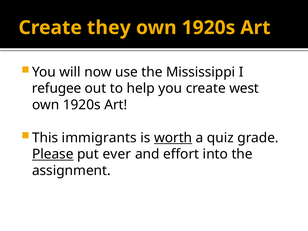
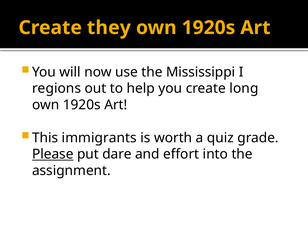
refugee: refugee -> regions (57, 88)
west: west -> long (244, 88)
worth underline: present -> none (173, 138)
ever: ever -> dare (117, 154)
